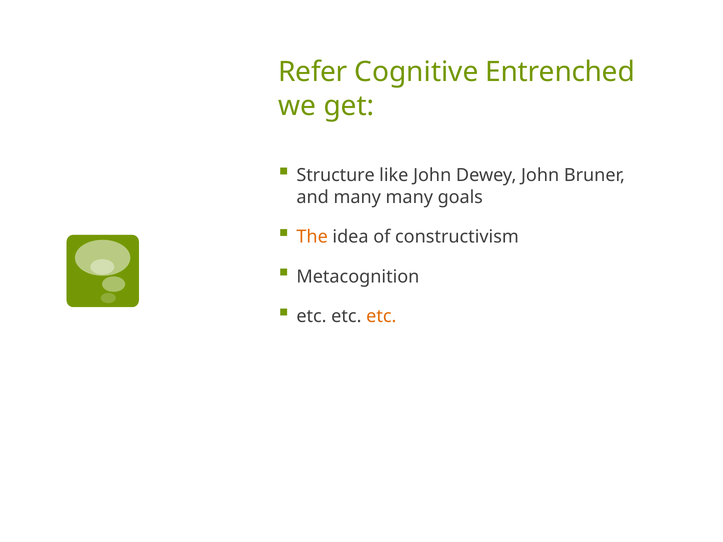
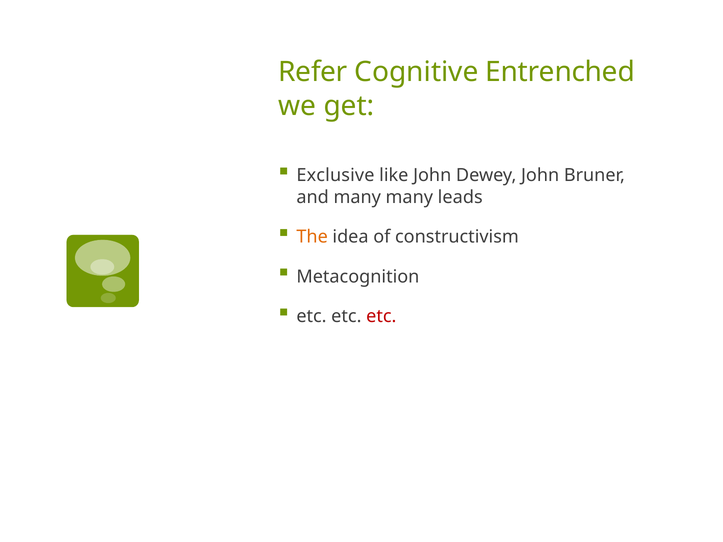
Structure: Structure -> Exclusive (335, 176)
goals: goals -> leads (460, 197)
etc colour: orange -> red (381, 317)
